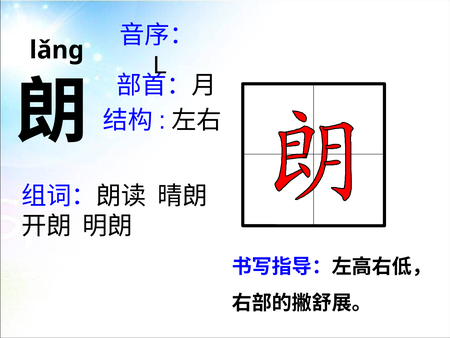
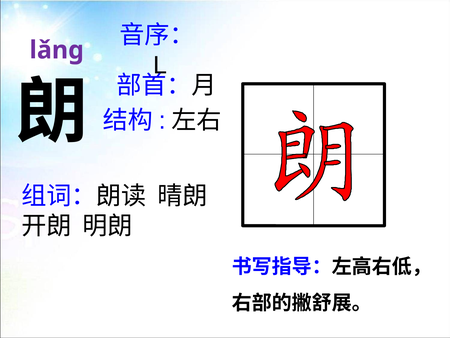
lǎng colour: black -> purple (57, 50)
